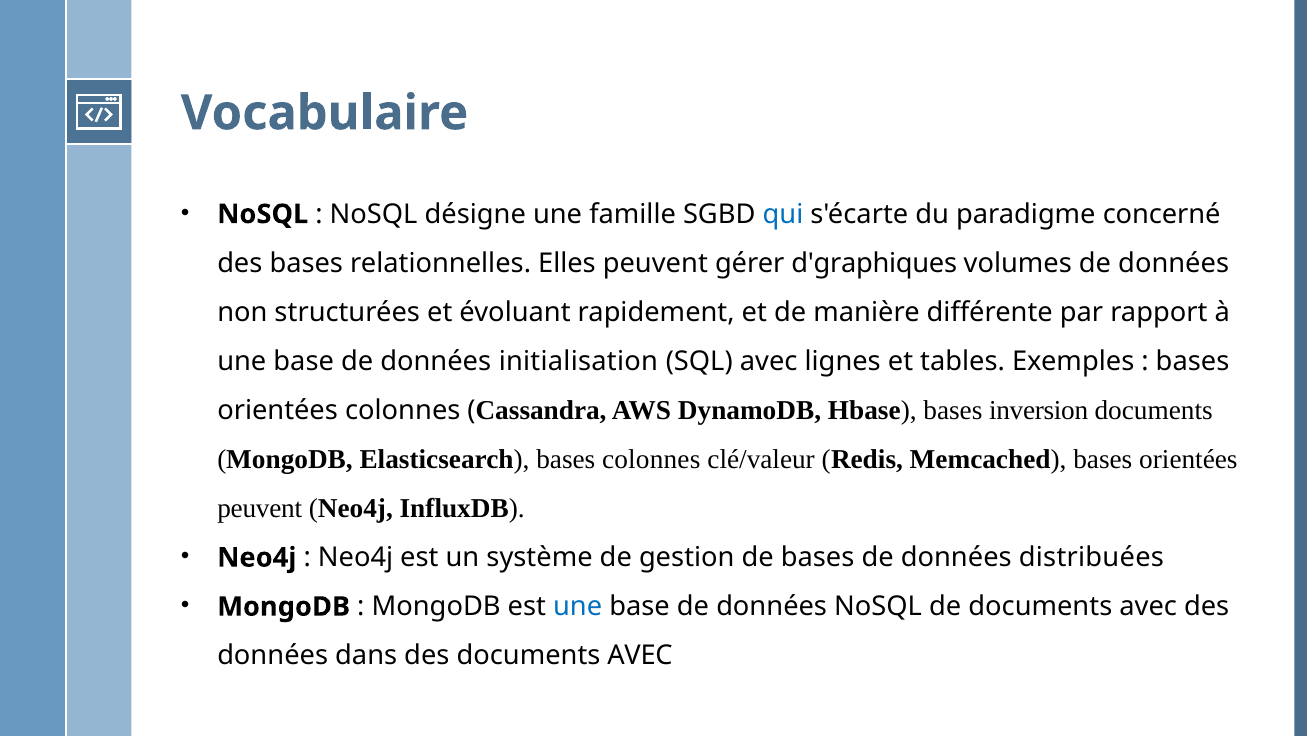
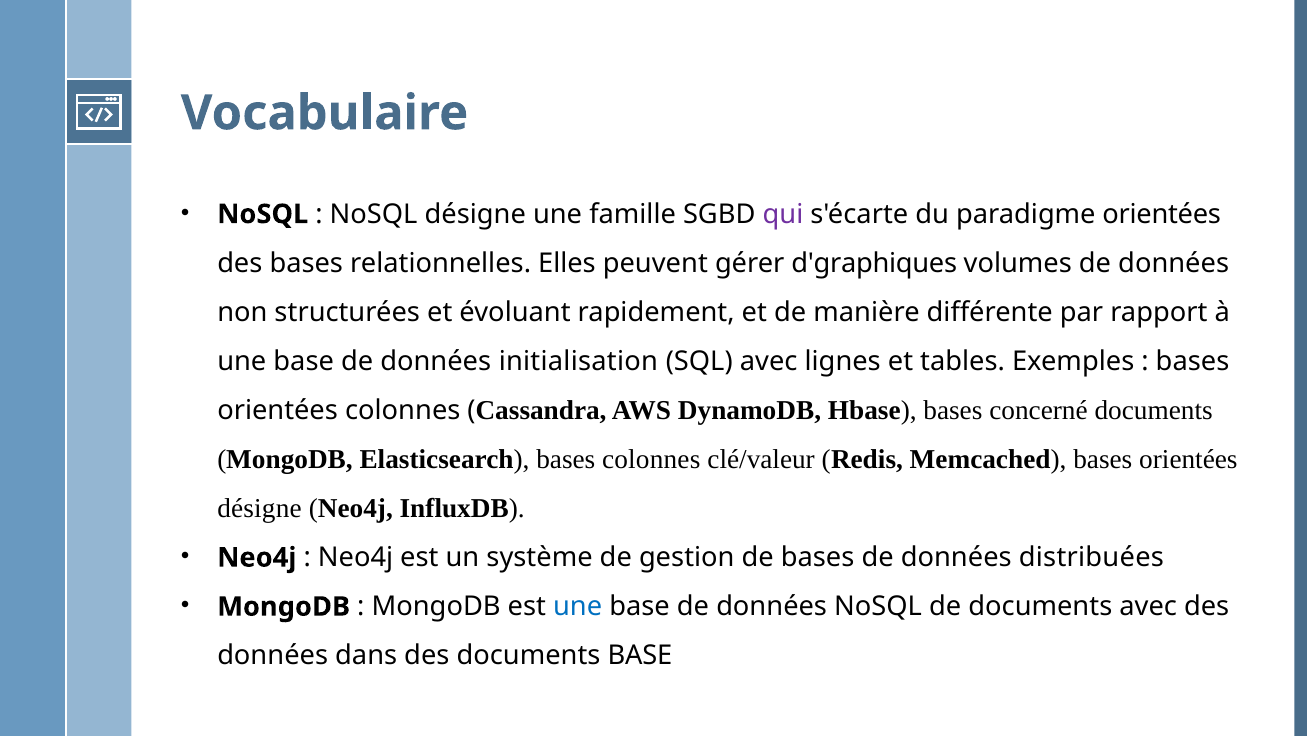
qui colour: blue -> purple (783, 214)
paradigme concerné: concerné -> orientées (1162, 214)
inversion: inversion -> concerné (1038, 410)
peuvent: peuvent -> désigne (260, 508)
des documents AVEC: AVEC -> BASE (640, 655)
